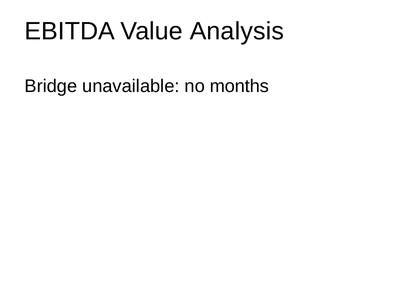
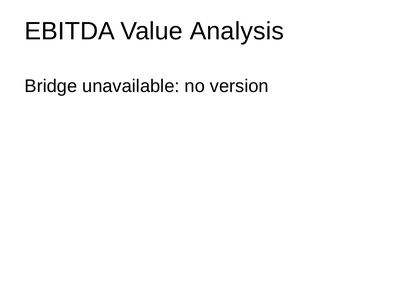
months: months -> version (239, 86)
